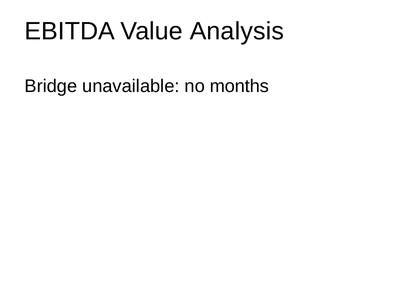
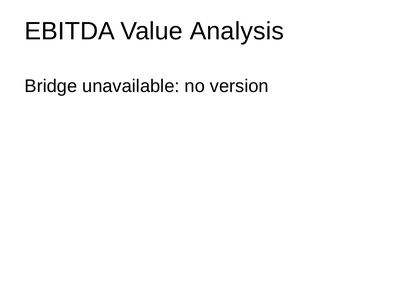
months: months -> version (239, 86)
